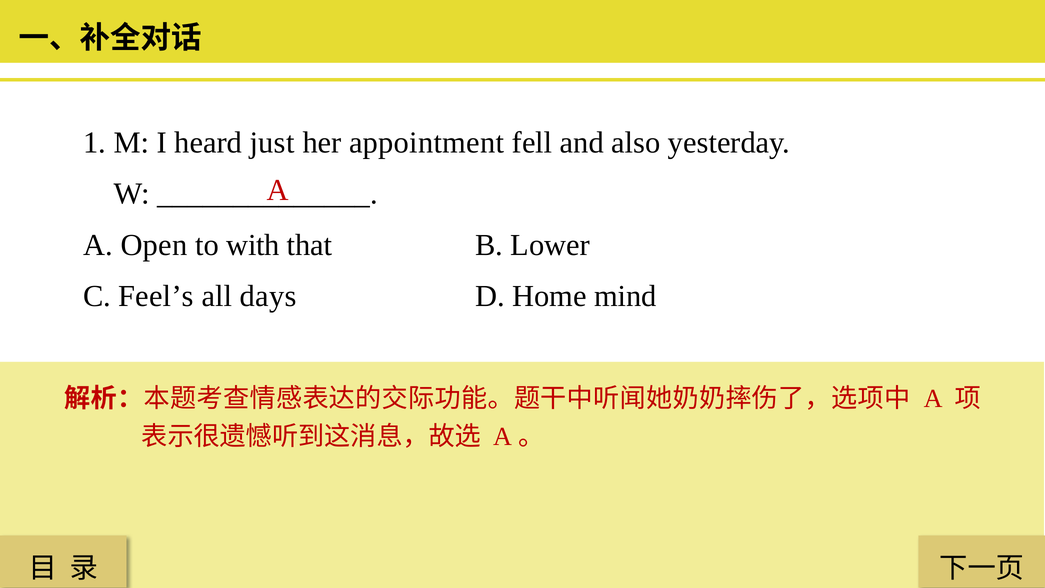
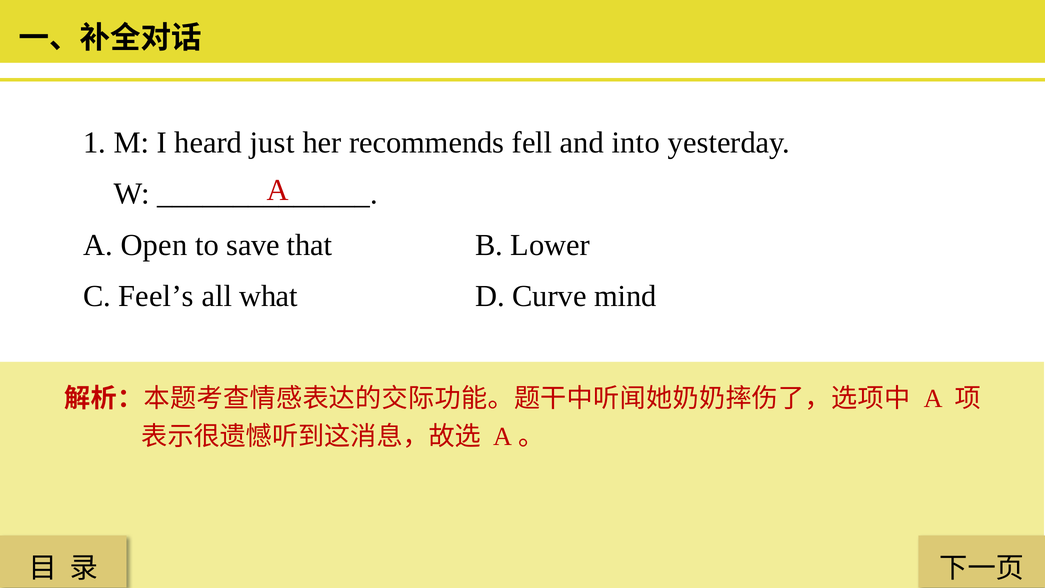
appointment: appointment -> recommends (427, 142)
also: also -> into (636, 142)
with: with -> save (253, 245)
days: days -> what (268, 296)
Home: Home -> Curve (549, 296)
